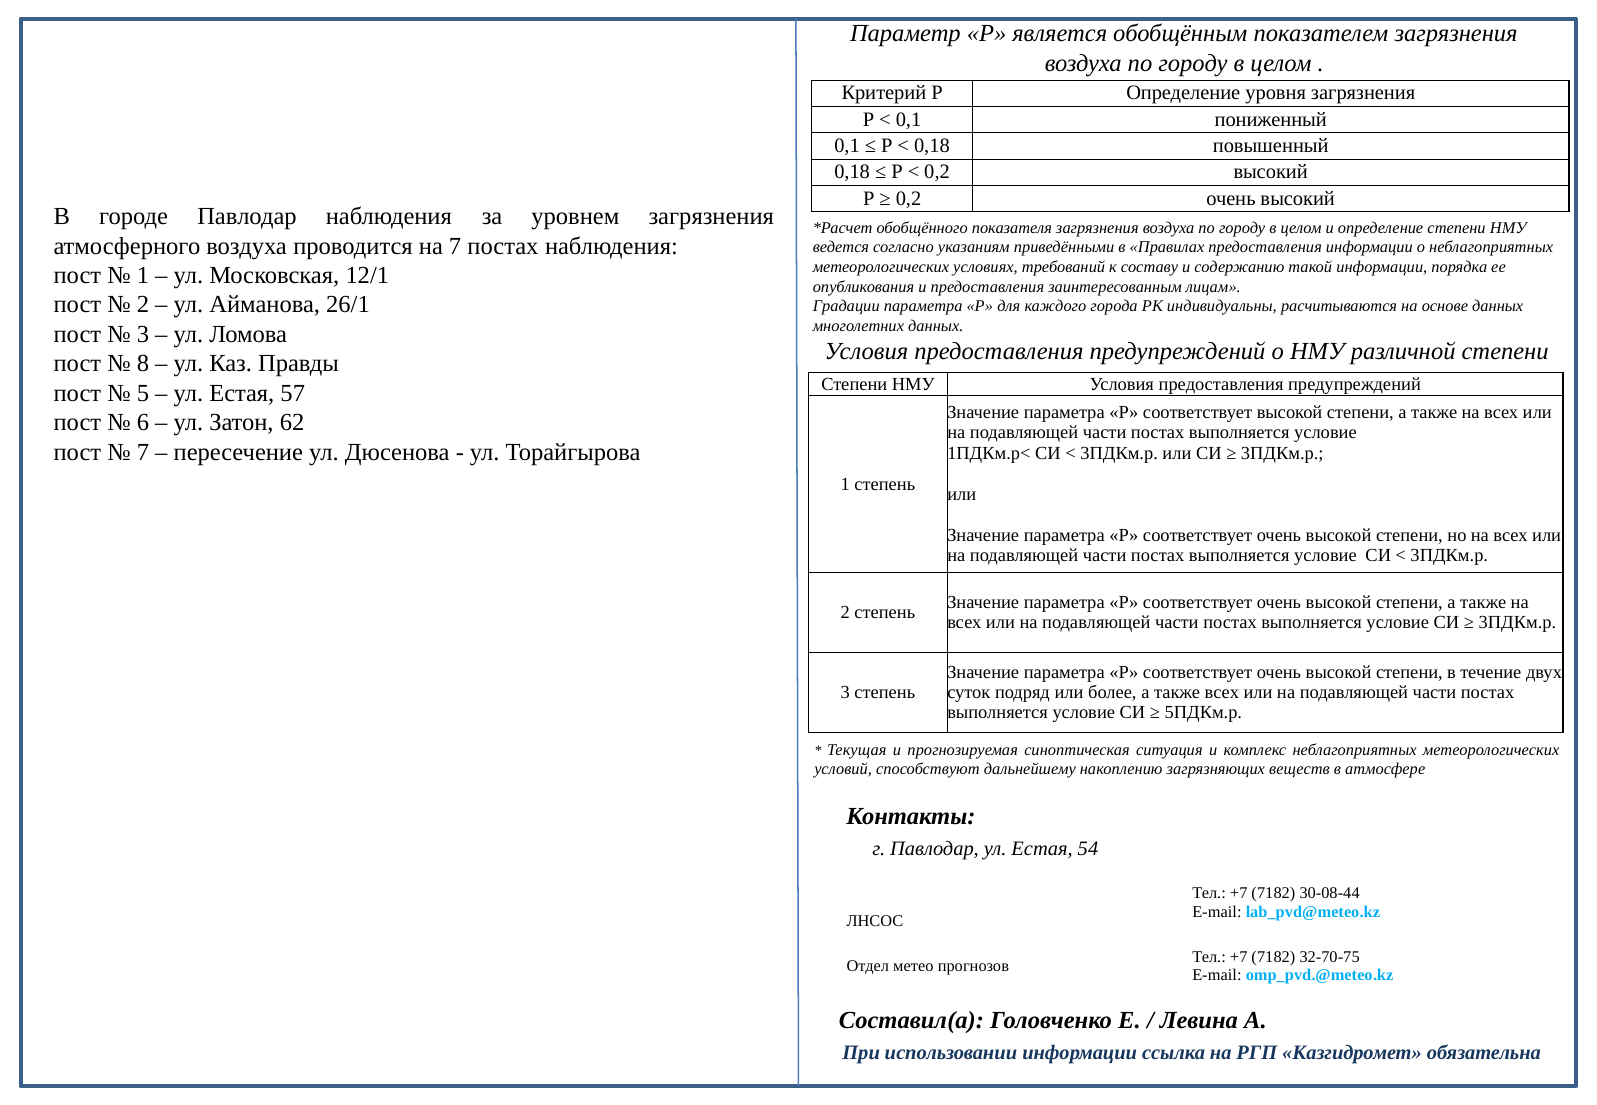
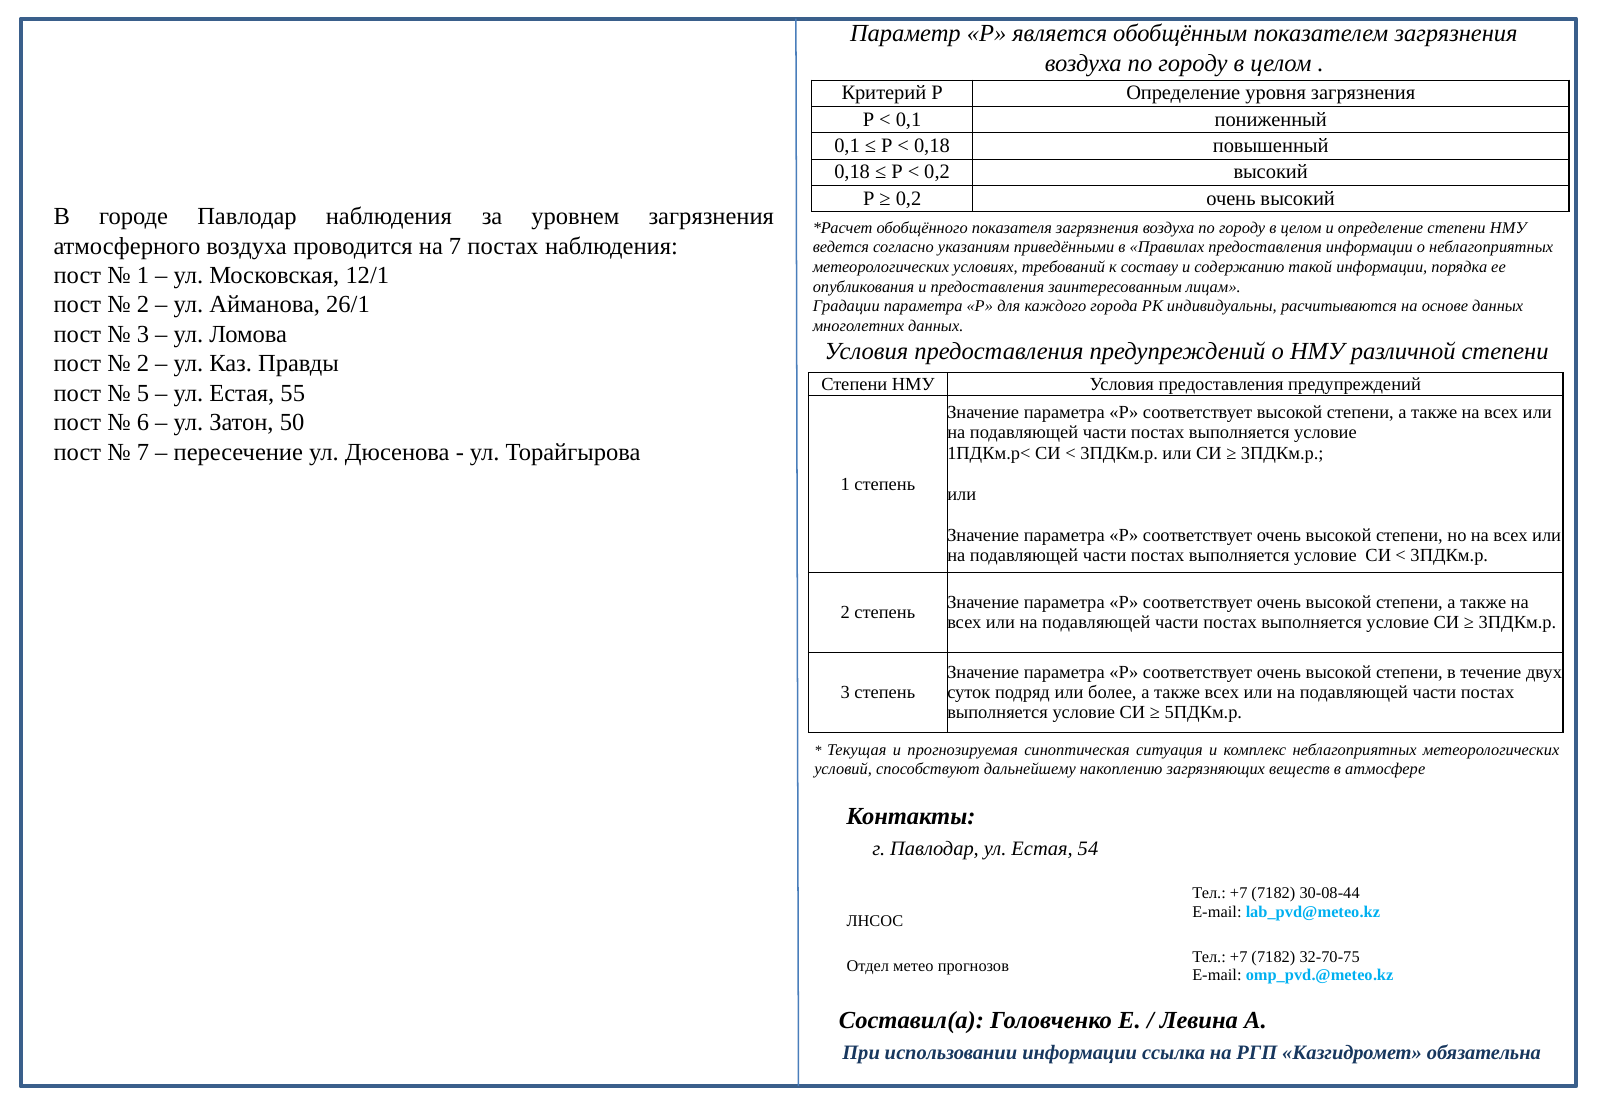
8: 8 -> 2 (143, 364)
57: 57 -> 55 (293, 393)
62: 62 -> 50 (292, 423)
